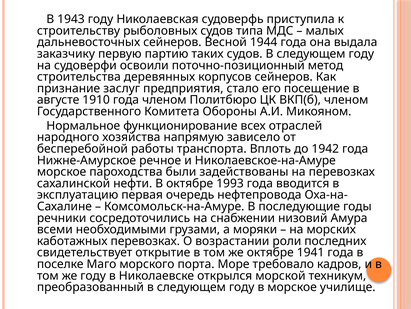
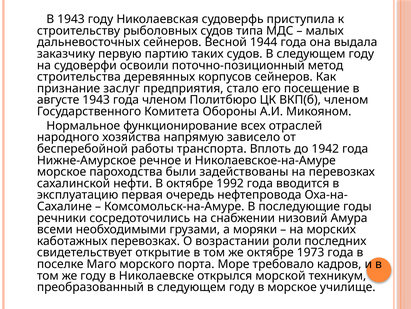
августе 1910: 1910 -> 1943 (96, 100)
1993: 1993 -> 1992 (230, 183)
1941: 1941 -> 1973 (311, 252)
